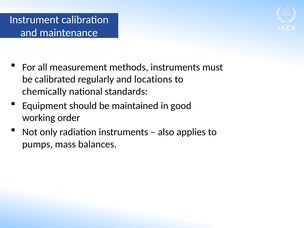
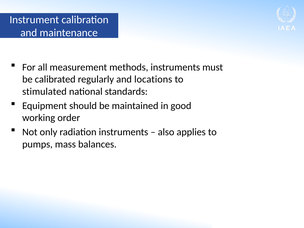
chemically: chemically -> stimulated (44, 91)
